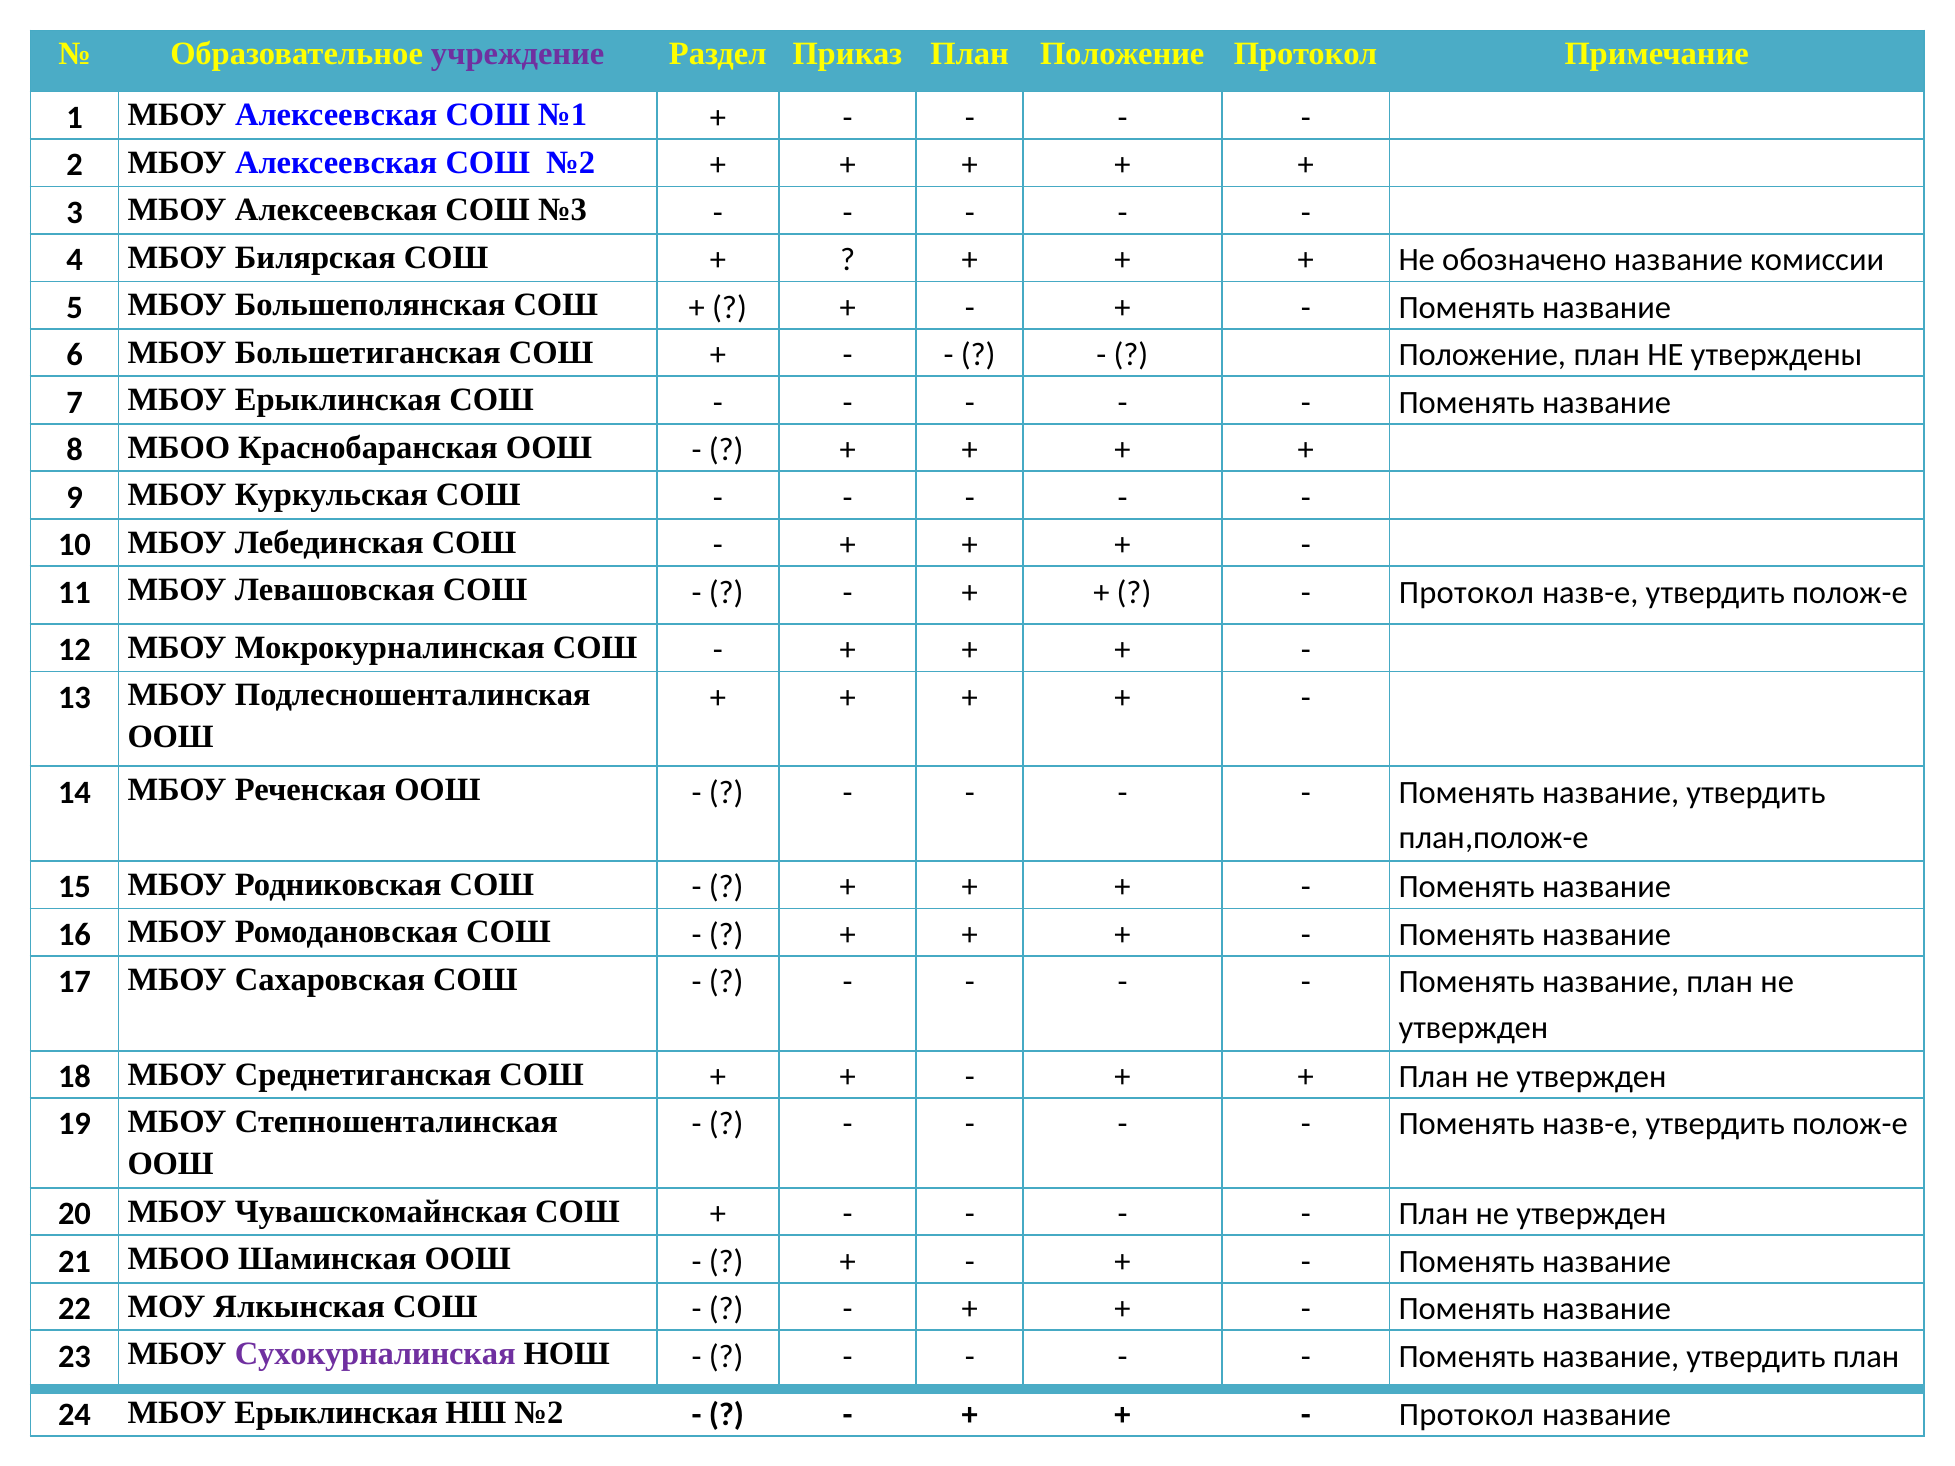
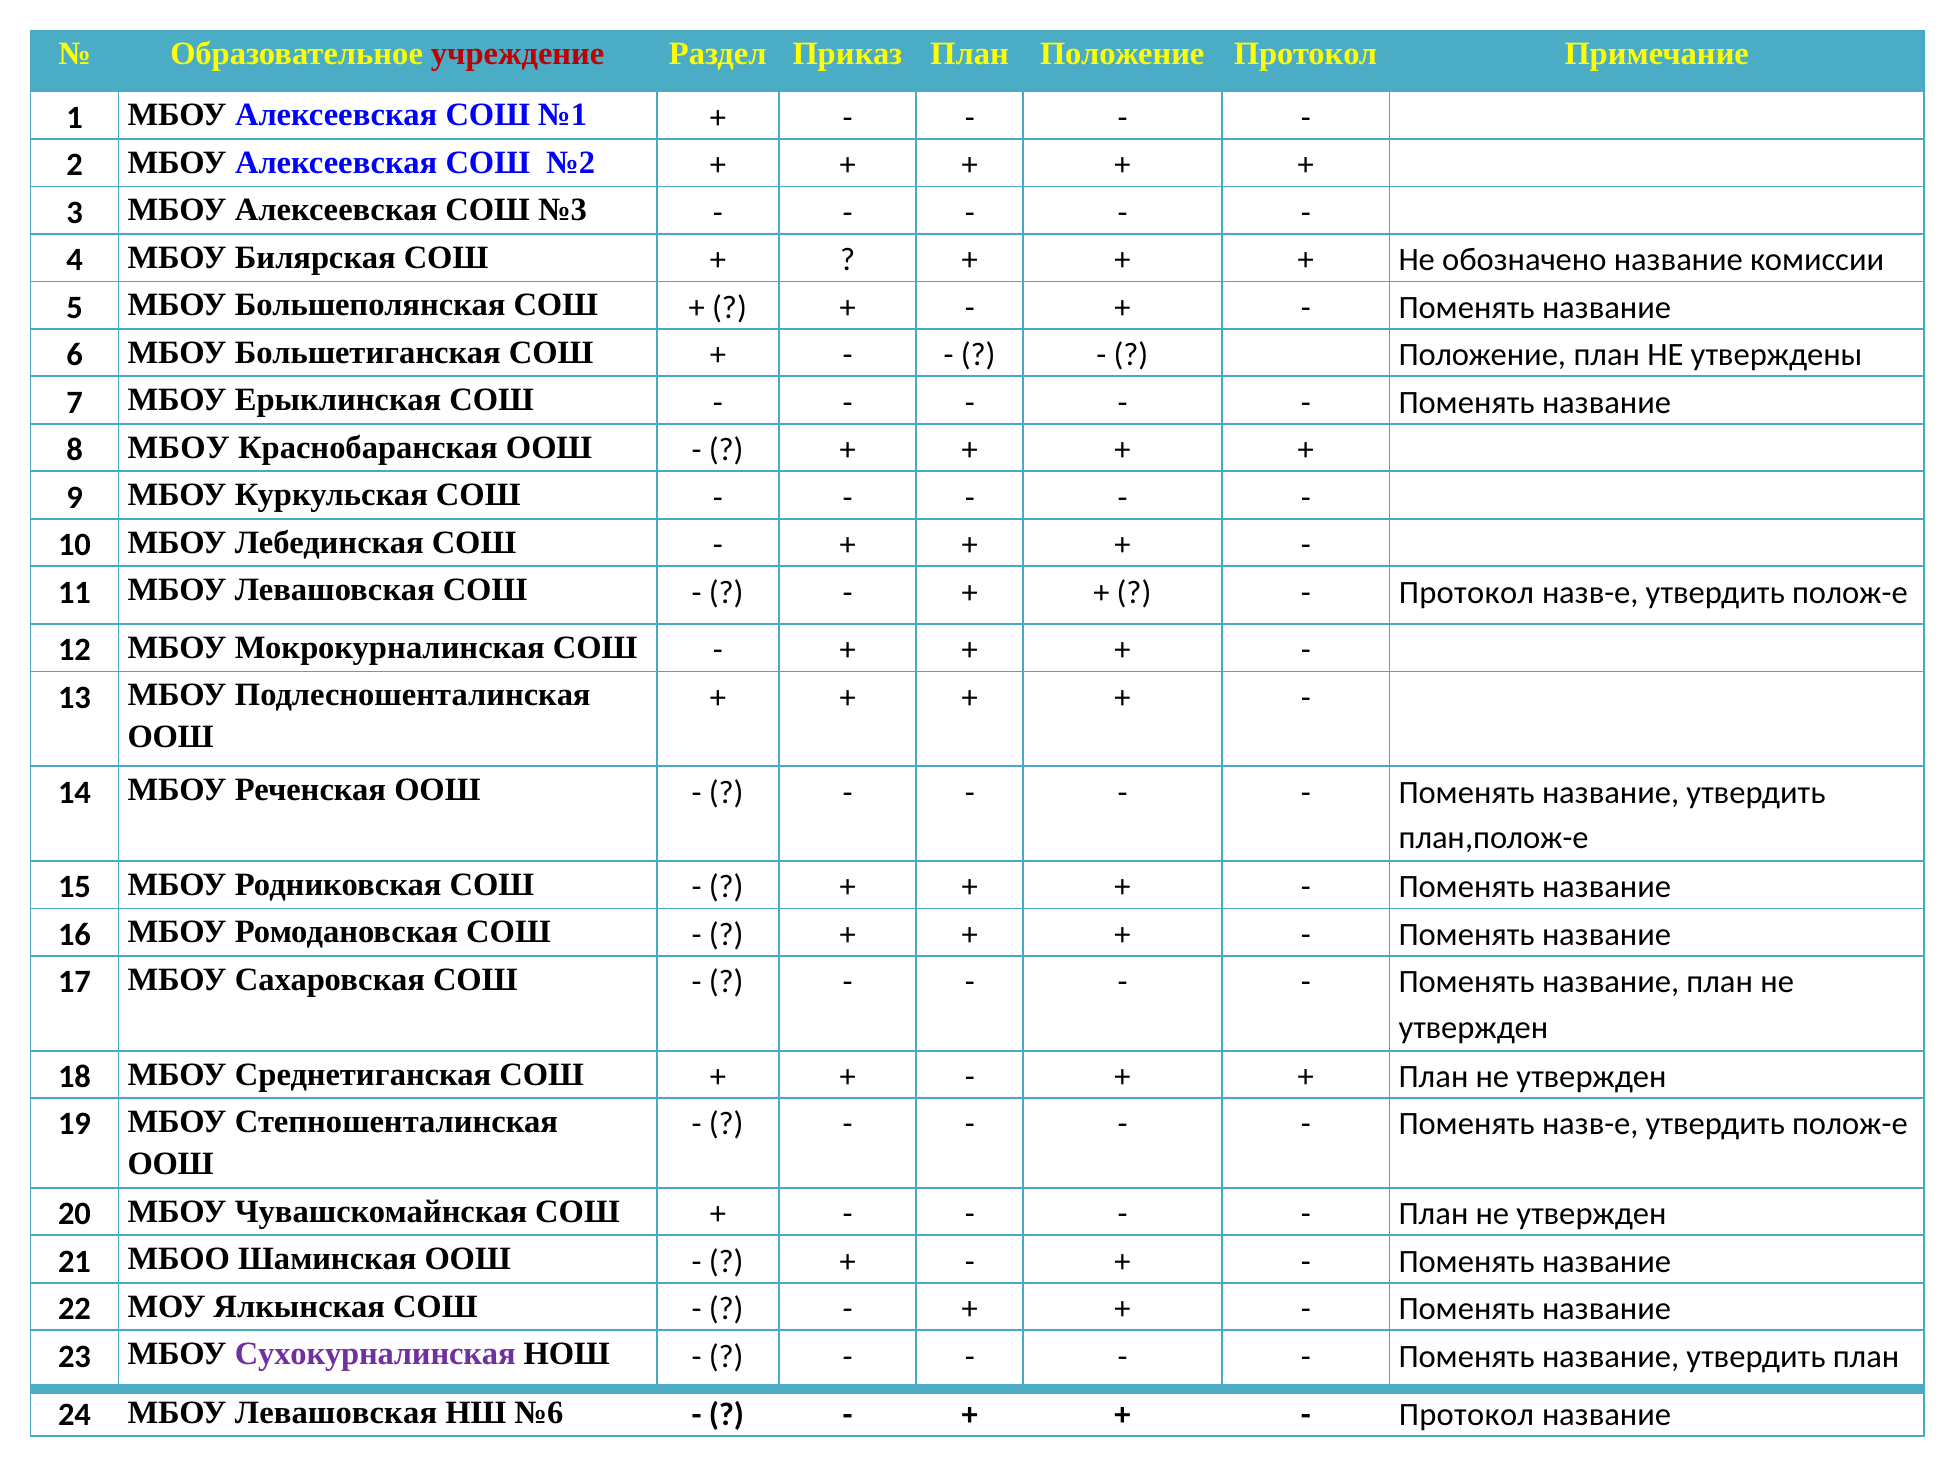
учреждение colour: purple -> red (518, 54)
8 МБОO: МБОO -> МБОУ (179, 447)
24 МБОУ Ерыклинская: Ерыклинская -> Левашовская (336, 1413)
НШ №2: №2 -> №6 (539, 1413)
